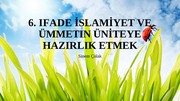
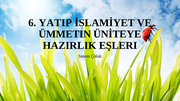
IFADE: IFADE -> YATIP (55, 23)
ETMEK: ETMEK -> EŞLERI (118, 46)
